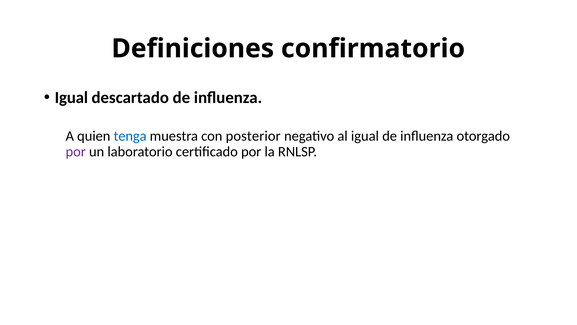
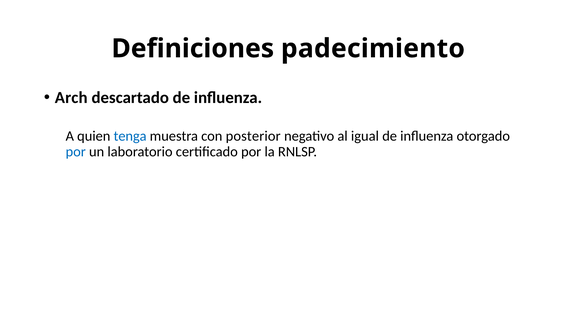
confirmatorio: confirmatorio -> padecimiento (373, 48)
Igual: Igual -> Arch (71, 98)
por colour: purple -> blue (76, 152)
